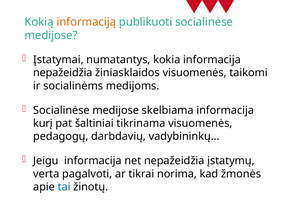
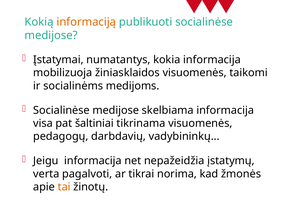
nepažeidžia: nepažeidžia -> mobilizuoja (63, 73)
kurį: kurį -> visa (43, 123)
tai colour: blue -> orange (64, 187)
